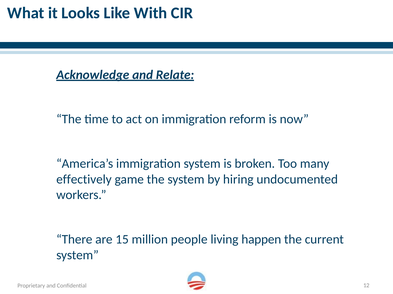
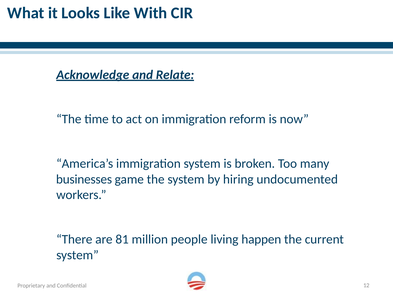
effectively: effectively -> businesses (84, 180)
15: 15 -> 81 (122, 240)
